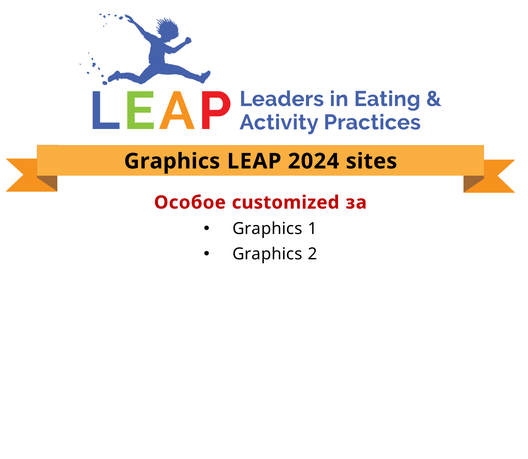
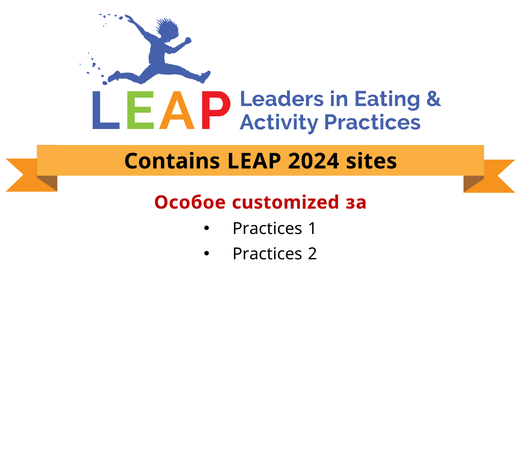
Graphics: Graphics -> Contains (172, 161)
Graphics: Graphics -> Practices (267, 229)
Graphics: Graphics -> Practices (267, 254)
